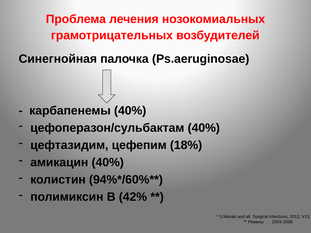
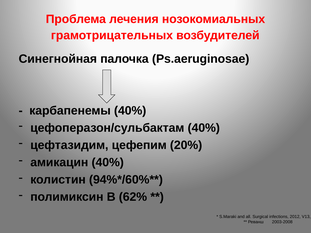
18%: 18% -> 20% (186, 145)
42%: 42% -> 62% (133, 197)
